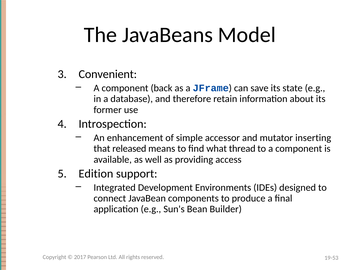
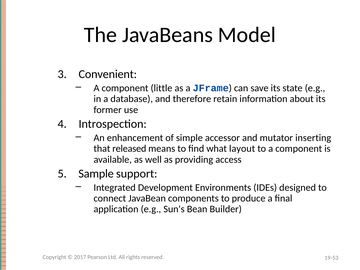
back: back -> little (161, 88)
thread: thread -> layout (242, 149)
Edition: Edition -> Sample (96, 174)
